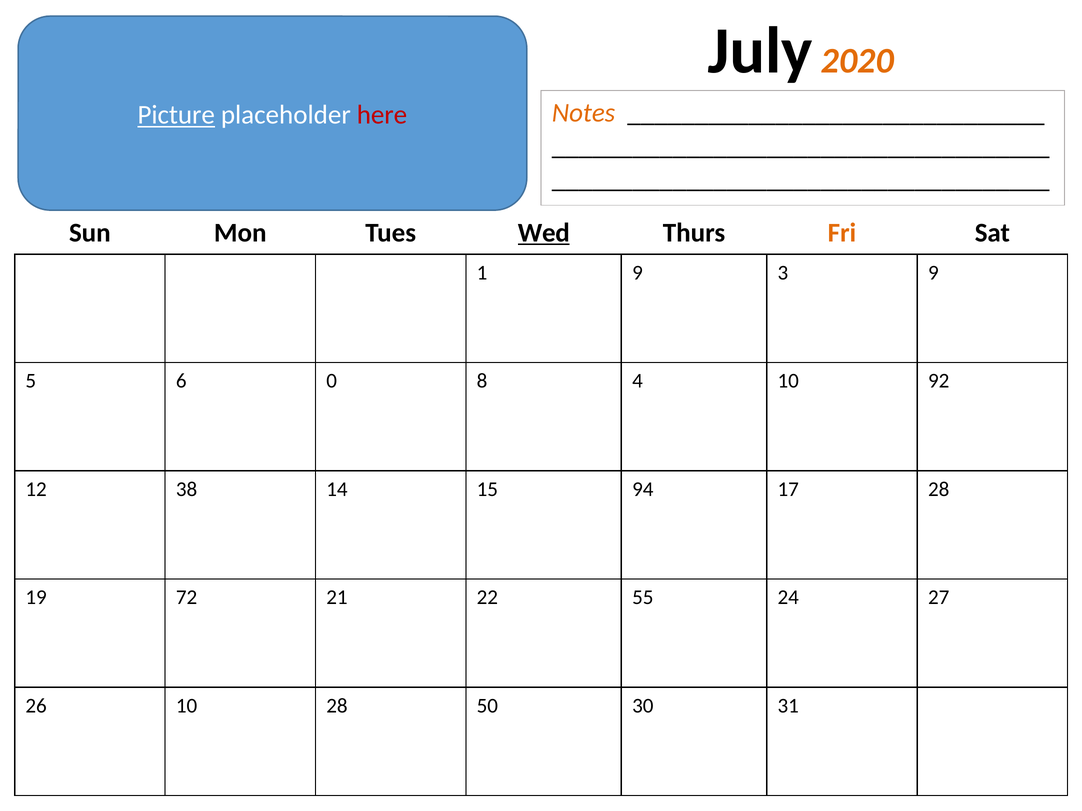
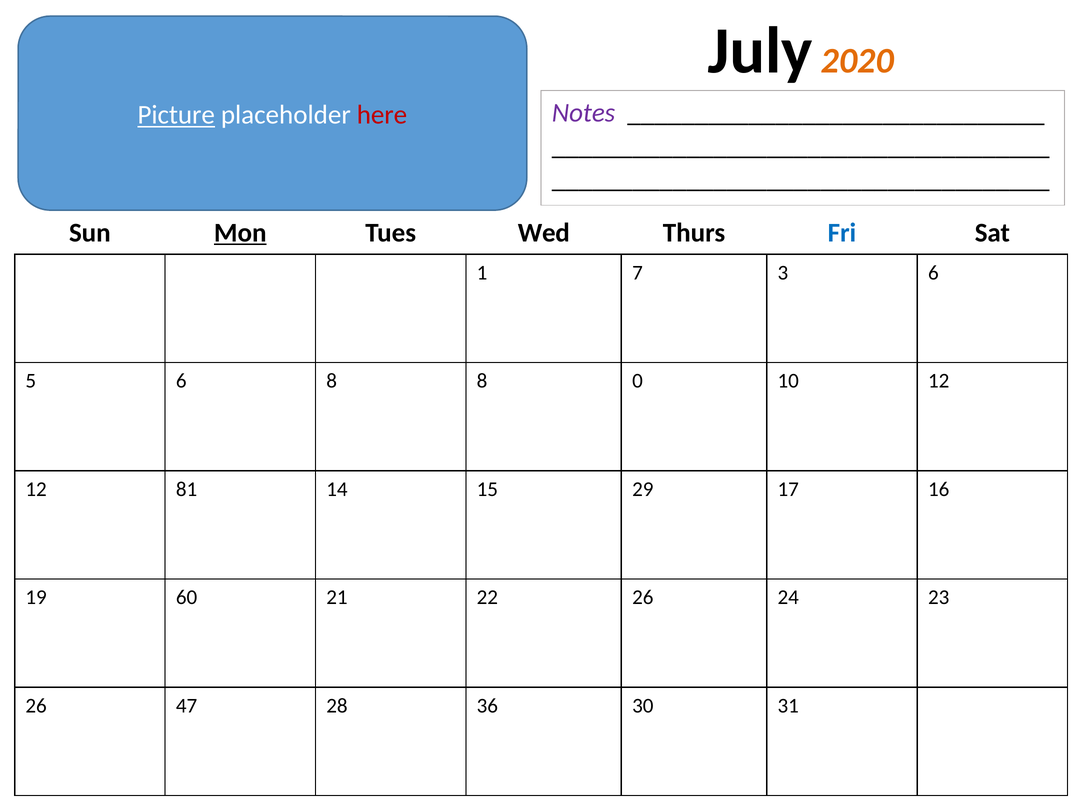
Notes colour: orange -> purple (584, 113)
Mon underline: none -> present (240, 233)
Wed underline: present -> none (544, 233)
Fri colour: orange -> blue (842, 233)
1 9: 9 -> 7 (638, 273)
3 9: 9 -> 6 (933, 273)
6 0: 0 -> 8 (332, 381)
4: 4 -> 0 (638, 381)
10 92: 92 -> 12 (939, 381)
38: 38 -> 81 (187, 490)
94: 94 -> 29 (643, 490)
17 28: 28 -> 16 (939, 490)
72: 72 -> 60 (187, 598)
22 55: 55 -> 26 (643, 598)
27: 27 -> 23 (939, 598)
26 10: 10 -> 47 (187, 706)
50: 50 -> 36 (487, 706)
